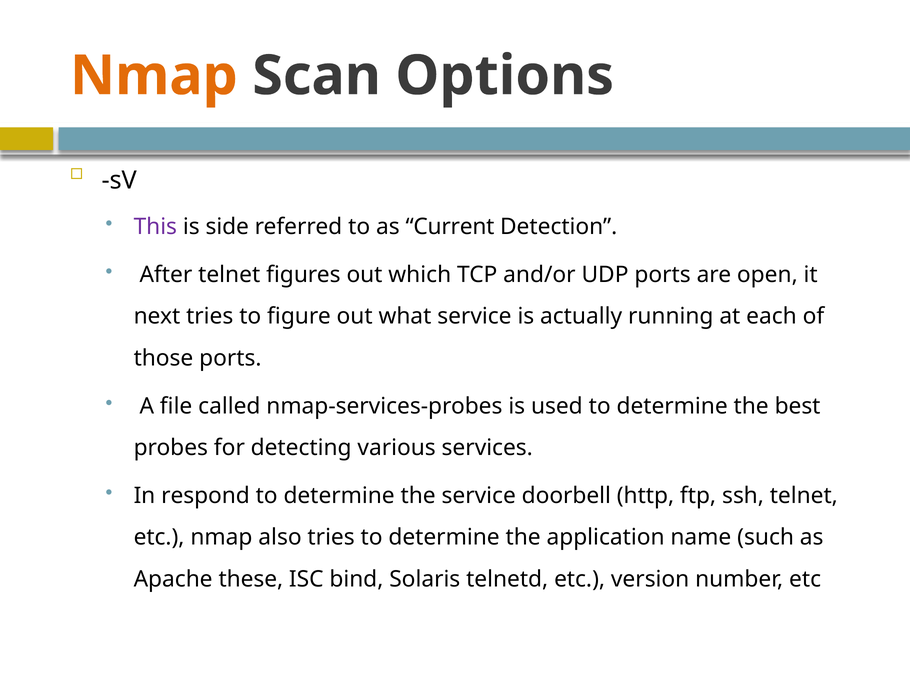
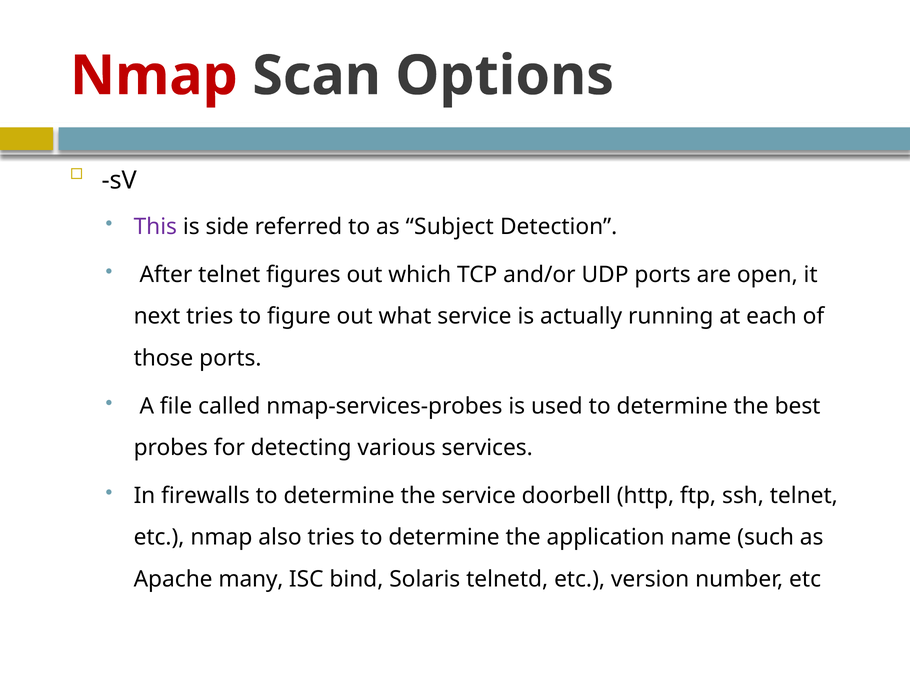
Nmap colour: orange -> red (154, 76)
Current: Current -> Subject (450, 227)
respond: respond -> firewalls (205, 496)
these: these -> many (251, 580)
